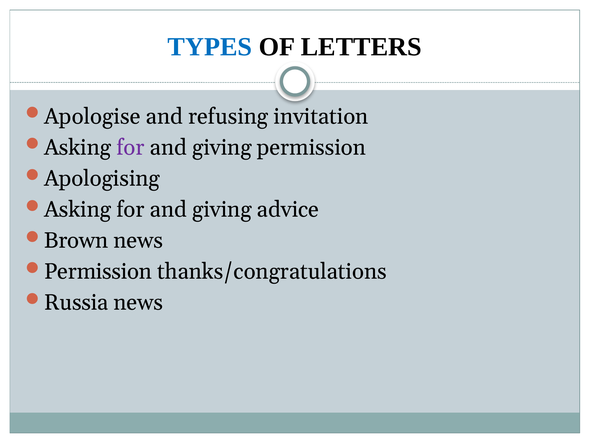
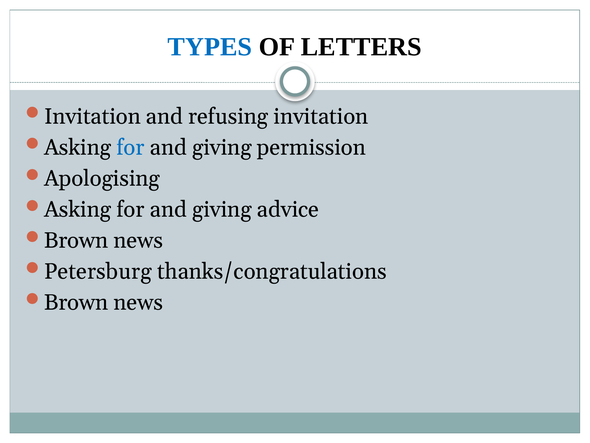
Apologise: Apologise -> Invitation (92, 116)
for colour: purple -> blue (130, 147)
Permission: Permission -> Petersburg (98, 271)
Russia: Russia -> Brown (76, 302)
